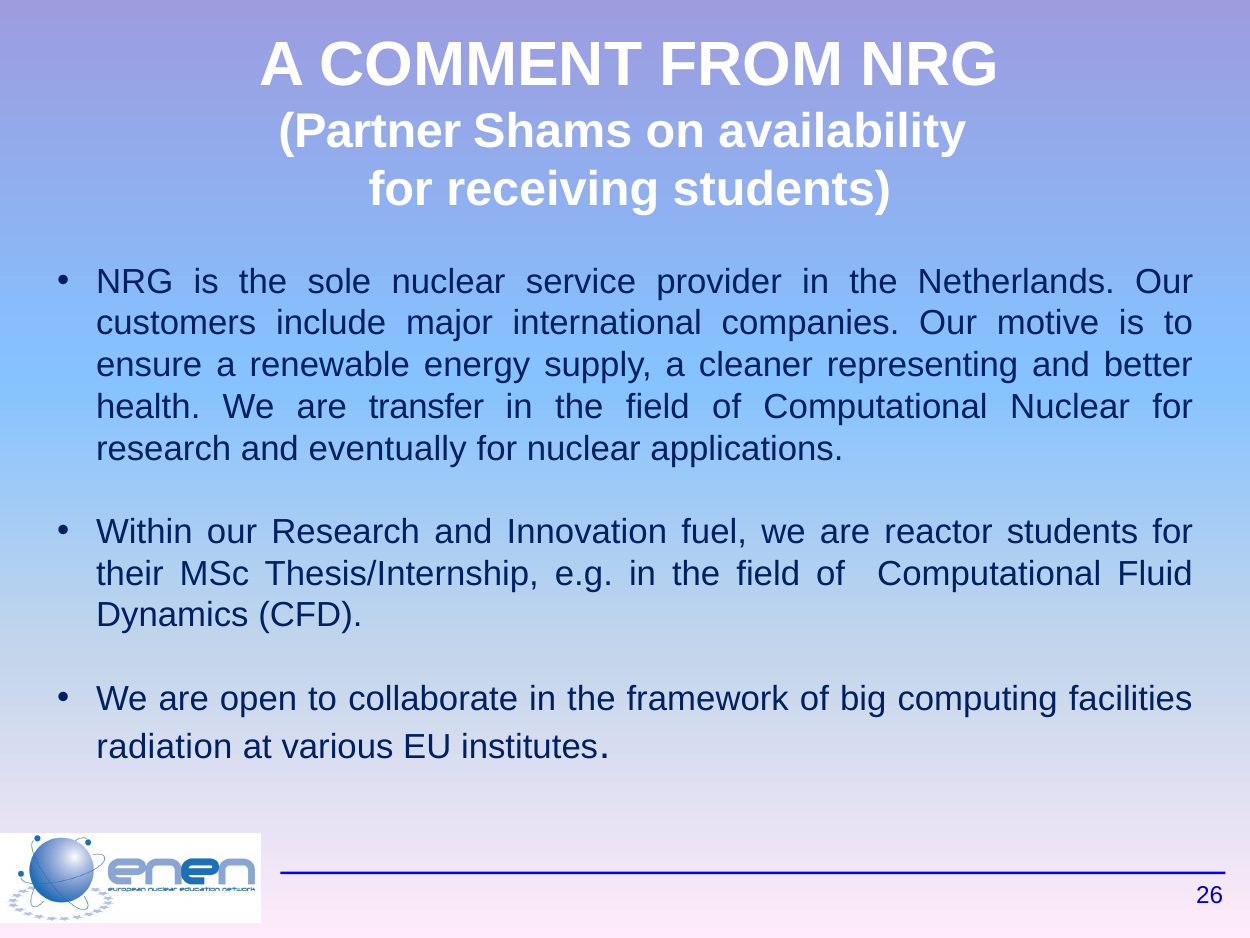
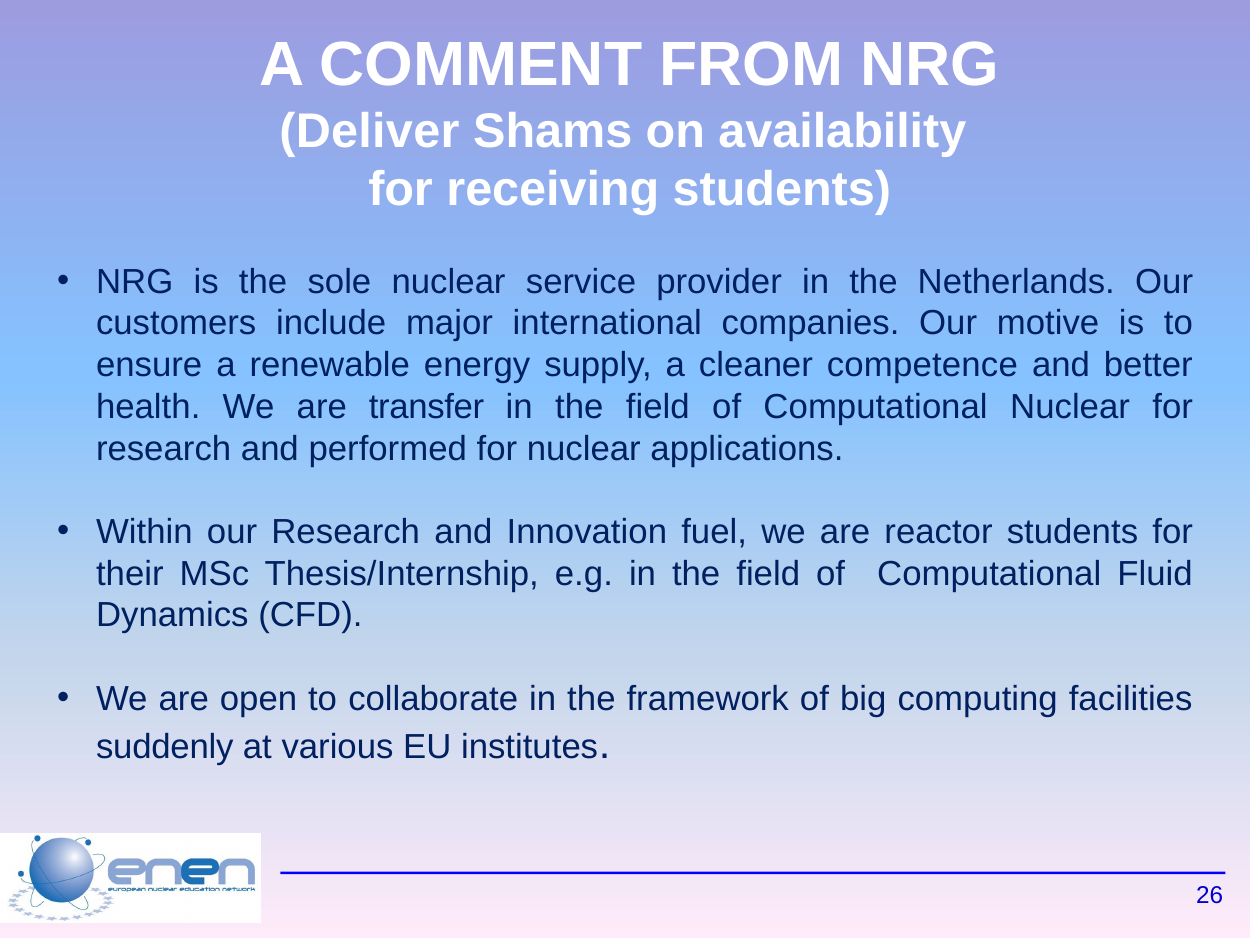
Partner: Partner -> Deliver (369, 131)
representing: representing -> competence (922, 365)
eventually: eventually -> performed (388, 448)
radiation: radiation -> suddenly (165, 747)
